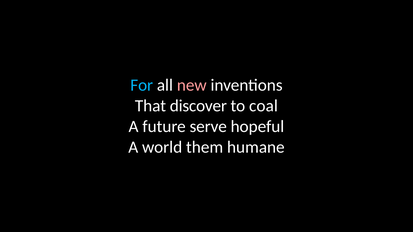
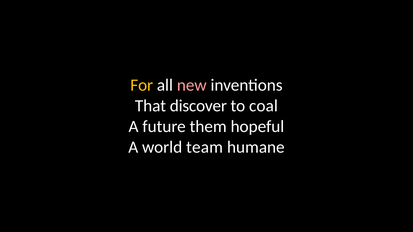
For colour: light blue -> yellow (142, 85)
serve: serve -> them (208, 127)
them: them -> team (205, 147)
